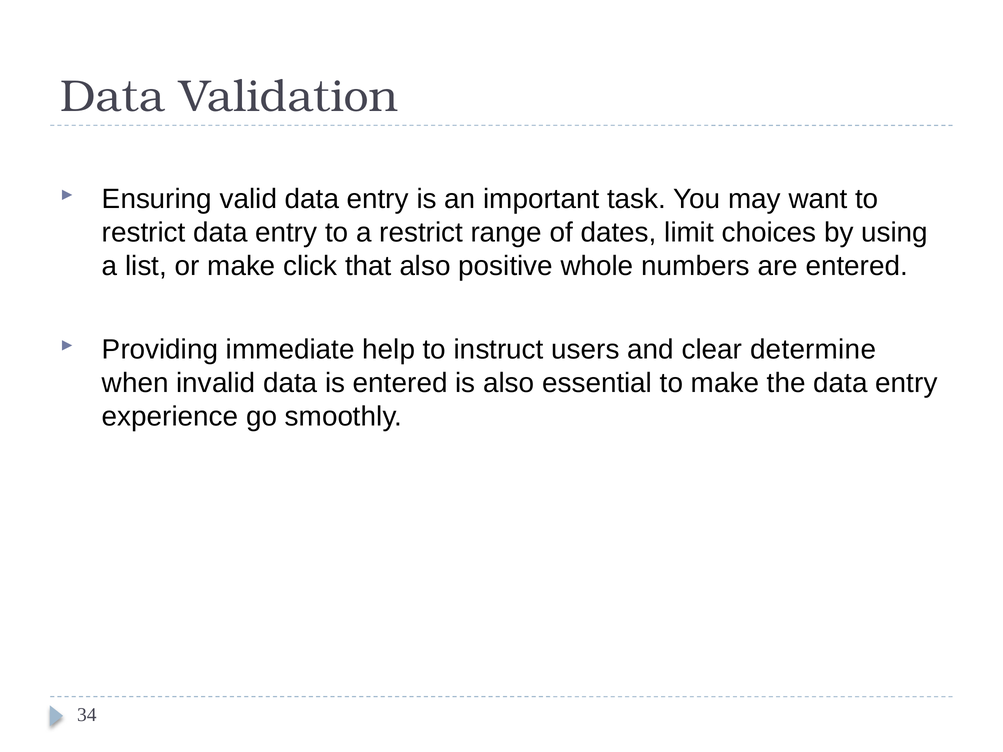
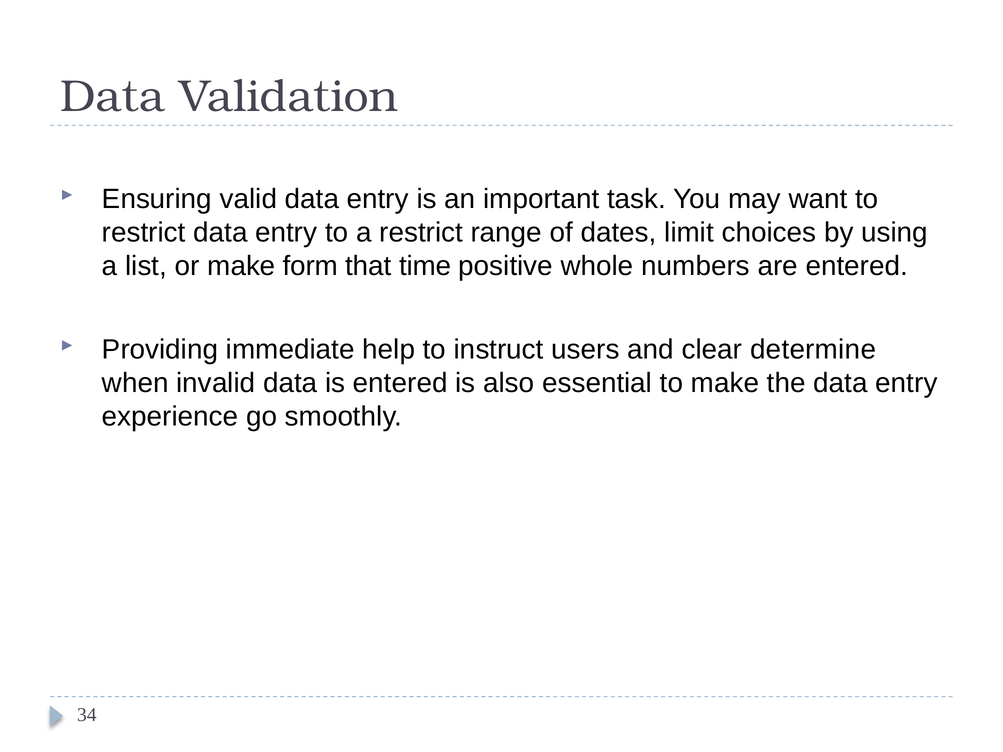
click: click -> form (310, 266)
that also: also -> time (425, 266)
